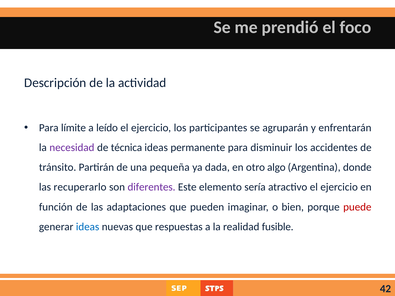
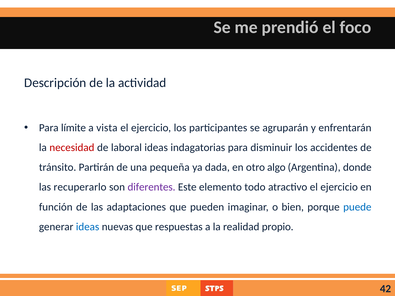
leído: leído -> vista (107, 128)
necesidad colour: purple -> red (72, 148)
técnica: técnica -> laboral (126, 148)
permanente: permanente -> indagatorias (198, 148)
sería: sería -> todo (255, 187)
puede colour: red -> blue (357, 207)
fusible: fusible -> propio (278, 227)
